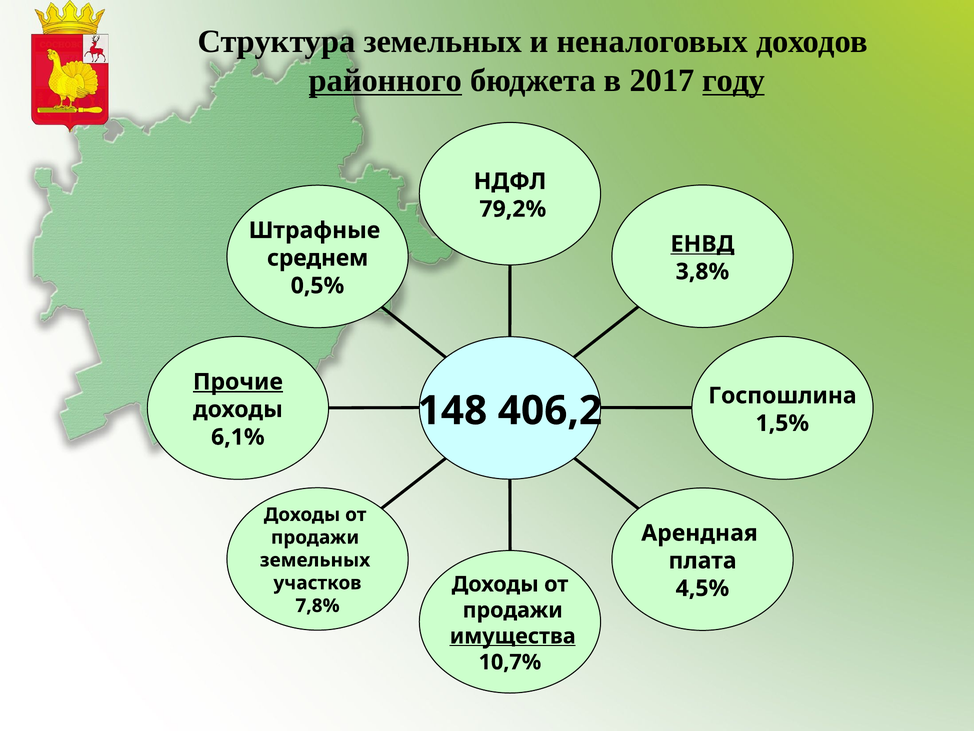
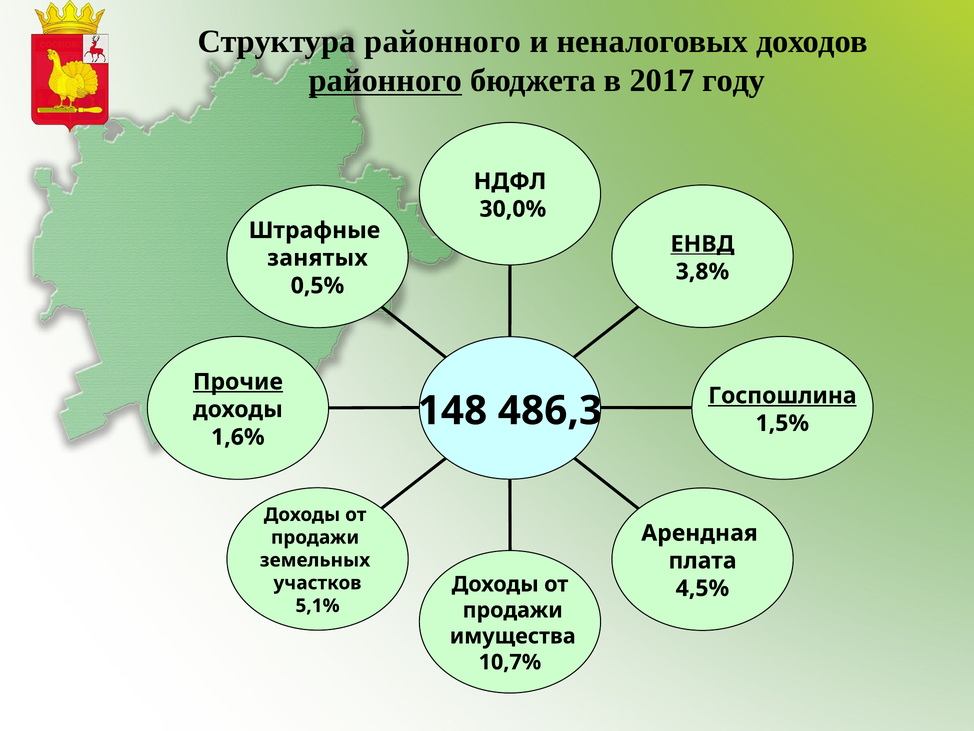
Структура земельных: земельных -> районного (443, 42)
году underline: present -> none (734, 81)
79,2%: 79,2% -> 30,0% (513, 209)
среднем: среднем -> занятых (317, 258)
Госпошлина underline: none -> present (782, 395)
406,2: 406,2 -> 486,3 (550, 410)
6,1%: 6,1% -> 1,6% (238, 437)
7,8%: 7,8% -> 5,1% (318, 605)
имущества underline: present -> none (513, 636)
